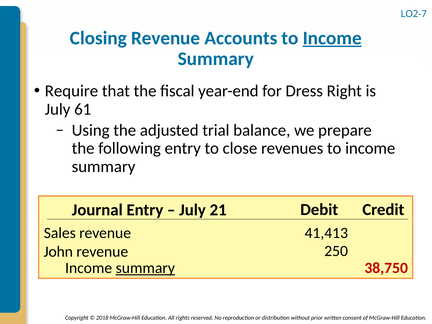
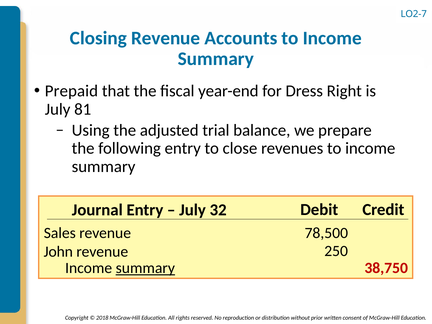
Income underline: present -> none (332, 38)
Require: Require -> Prepaid (71, 91)
61: 61 -> 81 (83, 109)
21: 21 -> 32 (218, 210)
41,413: 41,413 -> 78,500 (326, 233)
